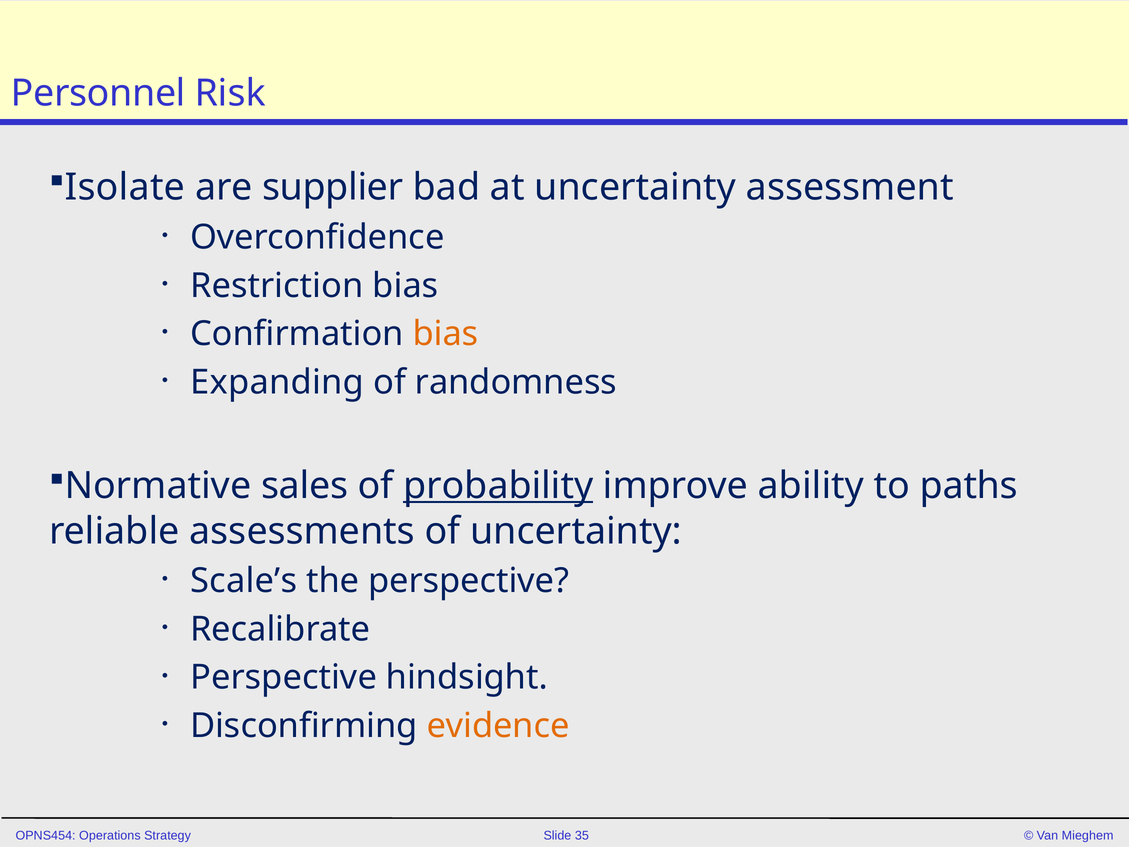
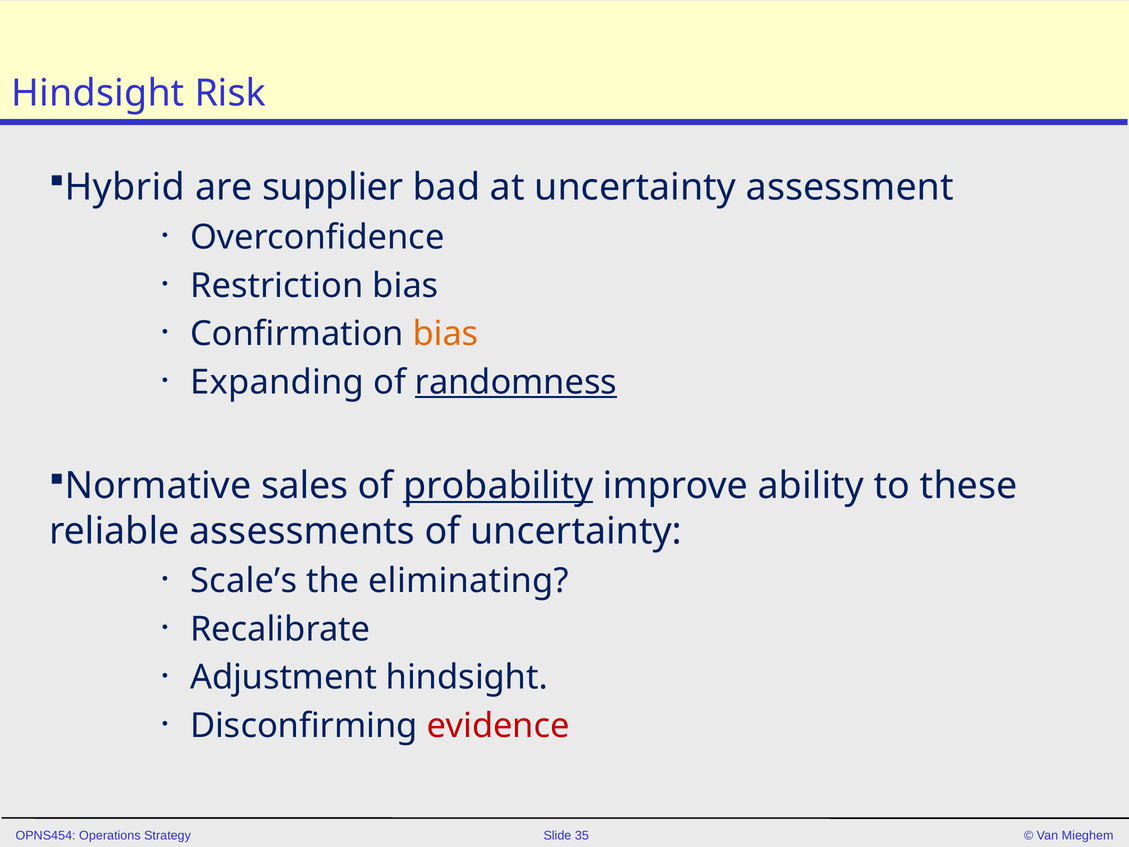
Personnel: Personnel -> Hindsight (98, 93)
Isolate: Isolate -> Hybrid (125, 187)
randomness underline: none -> present (516, 382)
paths: paths -> these (969, 486)
the perspective: perspective -> eliminating (469, 581)
Perspective: Perspective -> Adjustment (284, 677)
evidence colour: orange -> red (498, 726)
